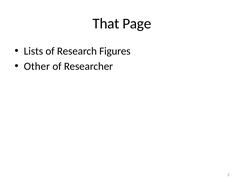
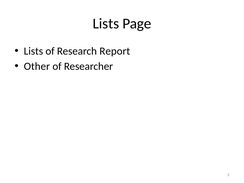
That: That -> Lists (106, 24)
Figures: Figures -> Report (115, 51)
